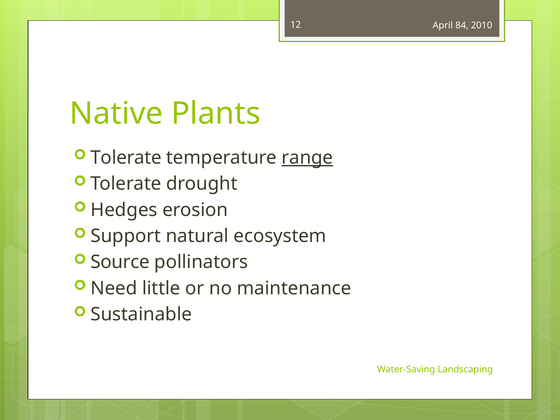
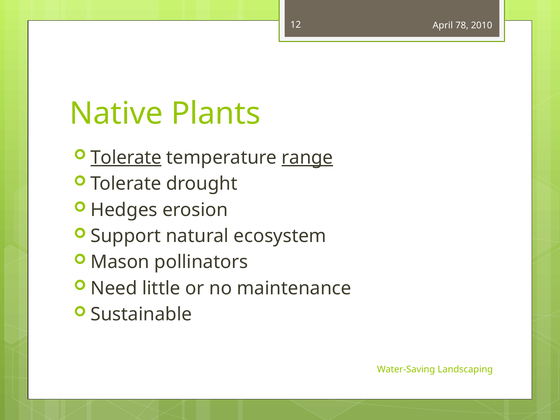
84: 84 -> 78 (462, 26)
Tolerate underline: none -> present (126, 158)
Source: Source -> Mason (120, 262)
